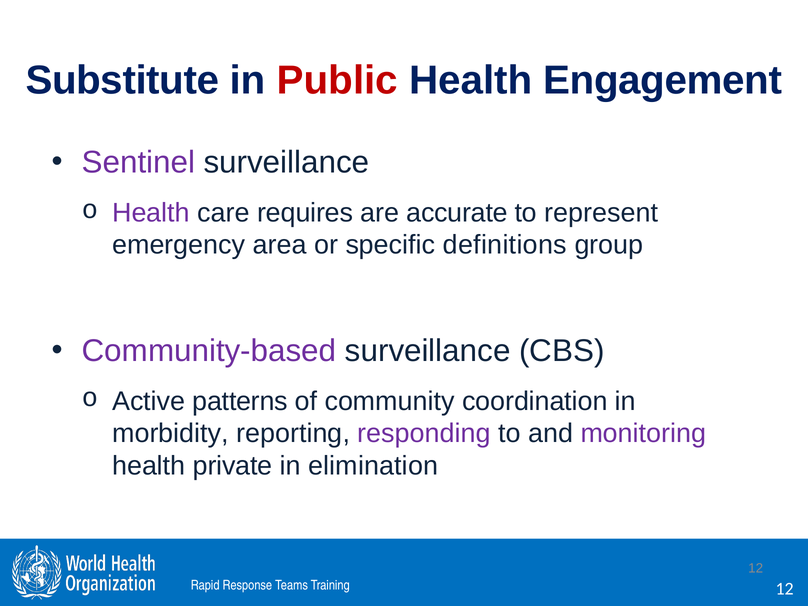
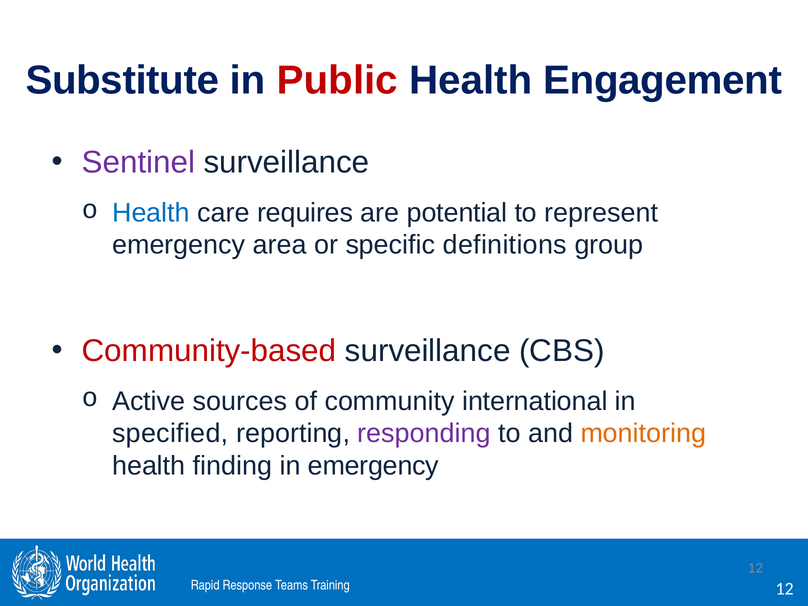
Health colour: purple -> blue (151, 213)
accurate: accurate -> potential (457, 213)
Community-based colour: purple -> red (209, 351)
patterns: patterns -> sources (240, 401)
coordination: coordination -> international (535, 401)
morbidity: morbidity -> specified (170, 434)
monitoring colour: purple -> orange (643, 434)
private: private -> finding (233, 466)
in elimination: elimination -> emergency (373, 466)
